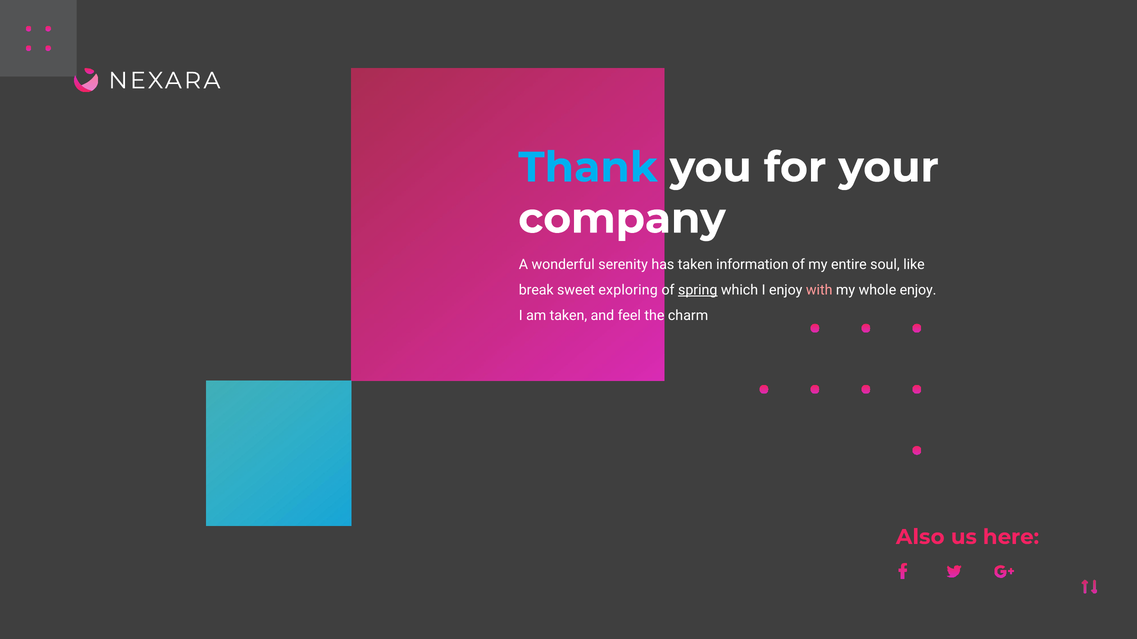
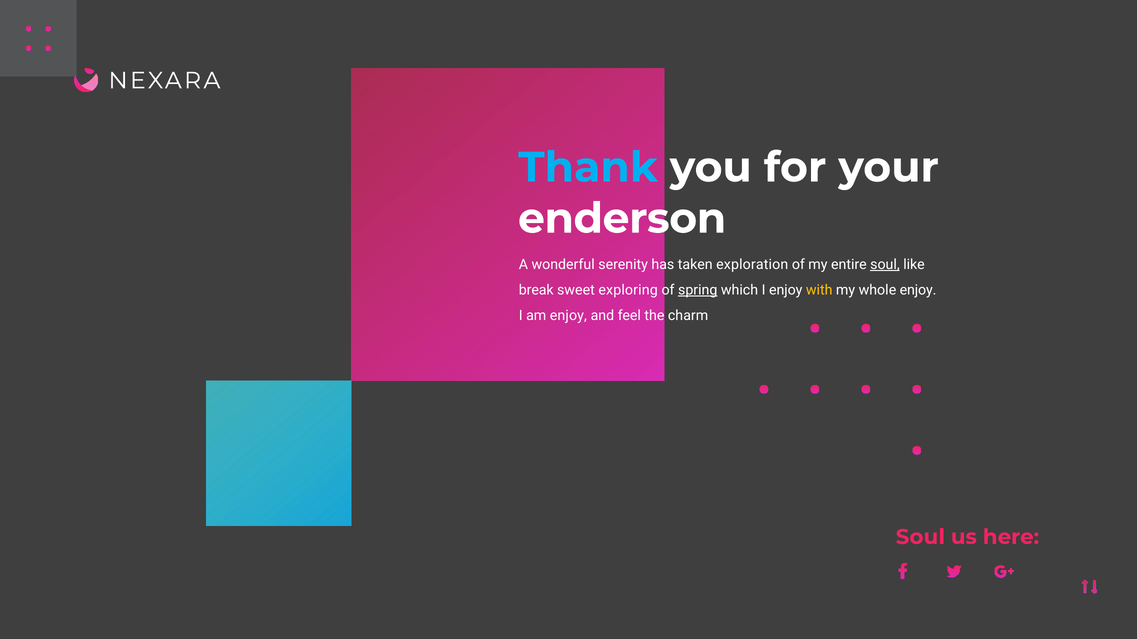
company: company -> enderson (622, 219)
information: information -> exploration (752, 265)
soul underline: none -> present (885, 265)
with colour: pink -> yellow (819, 290)
am taken: taken -> enjoy (568, 316)
Also: Also -> Soul (920, 537)
